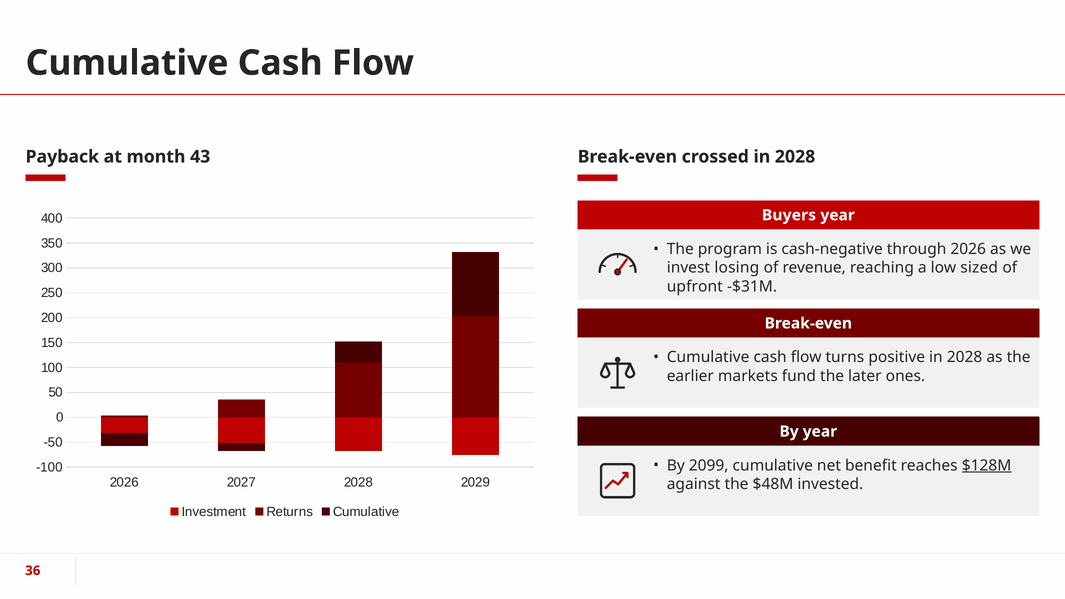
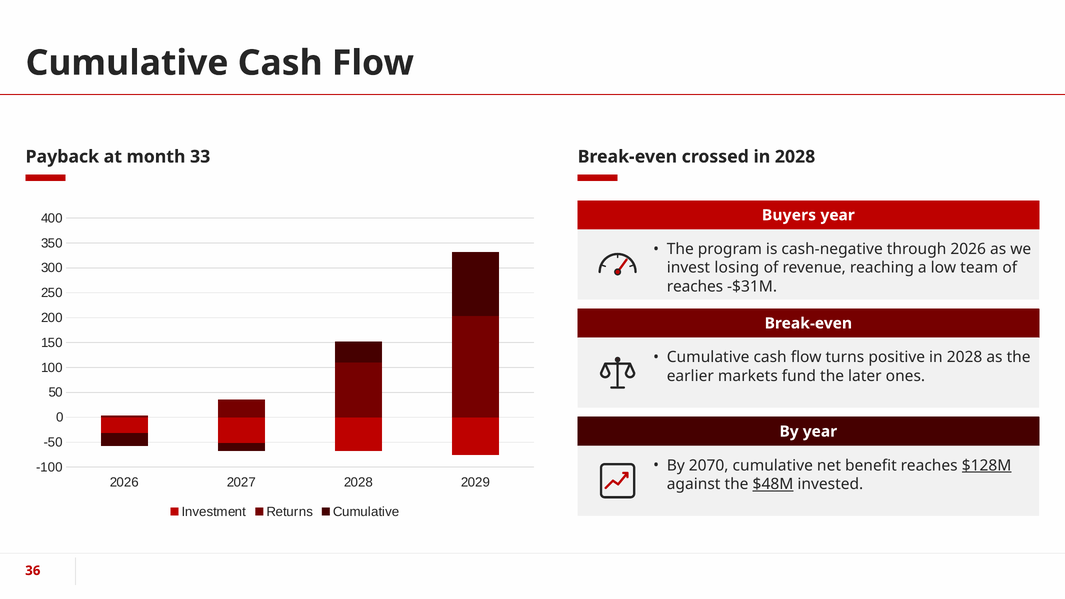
43: 43 -> 33 (200, 157)
sized: sized -> team (979, 268)
upfront: upfront -> reaches (695, 286)
2099: 2099 -> 2070 (709, 466)
$48M underline: none -> present (773, 484)
